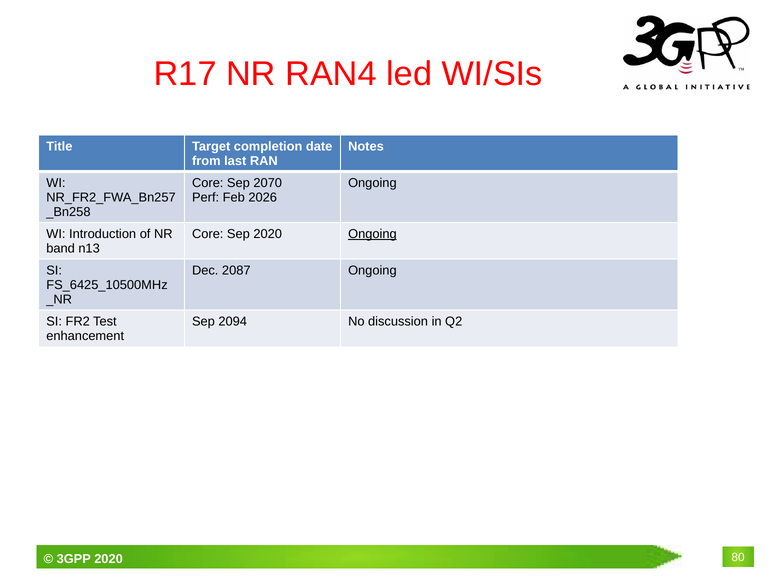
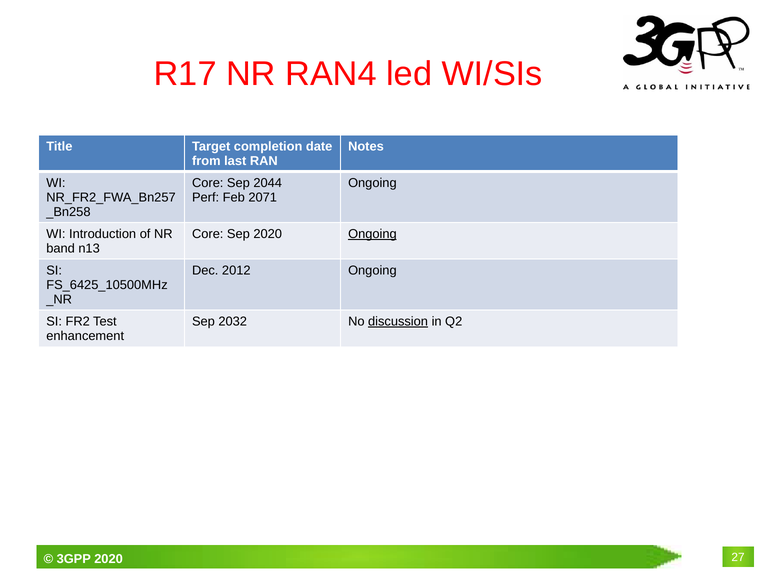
2070: 2070 -> 2044 (268, 183)
2026: 2026 -> 2071 (263, 197)
2087: 2087 -> 2012 (236, 271)
2094: 2094 -> 2032 (233, 321)
discussion underline: none -> present (398, 321)
80: 80 -> 27 (738, 557)
